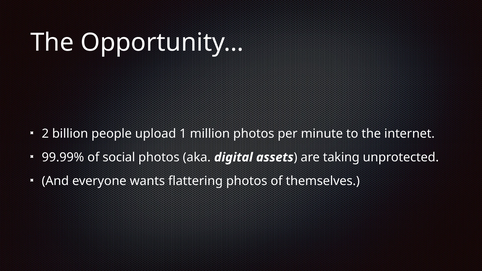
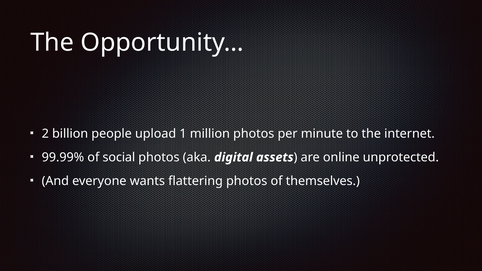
taking: taking -> online (341, 157)
